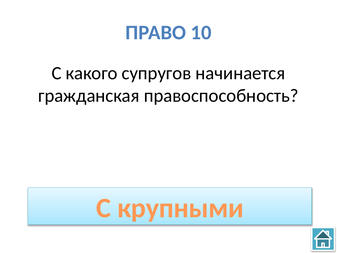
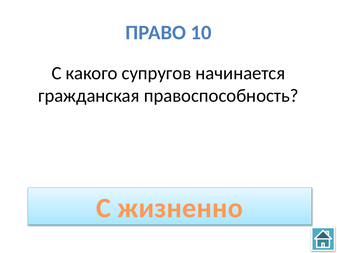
крупными: крупными -> жизненно (180, 208)
